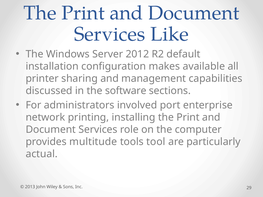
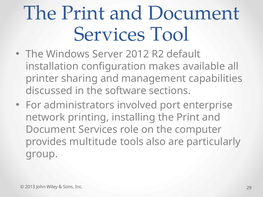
Like: Like -> Tool (170, 34)
tool: tool -> also (156, 142)
actual: actual -> group (42, 154)
